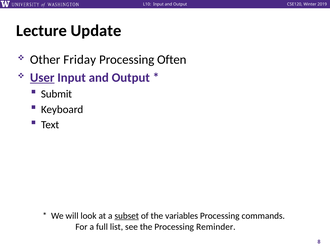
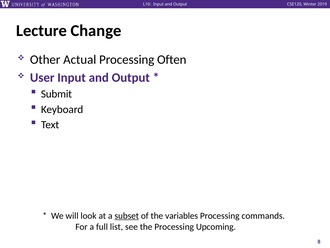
Update: Update -> Change (96, 31)
Friday: Friday -> Actual (80, 59)
User underline: present -> none (42, 77)
Reminder: Reminder -> Upcoming (216, 226)
